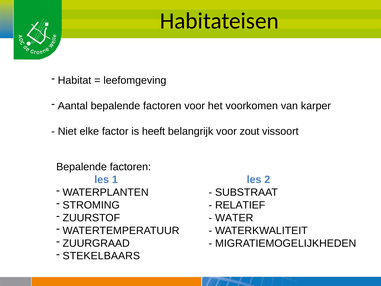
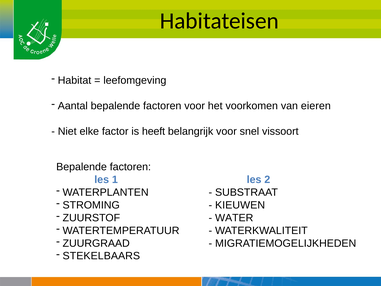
karper: karper -> eieren (316, 106)
zout: zout -> snel (249, 131)
RELATIEF: RELATIEF -> KIEUWEN (240, 205)
